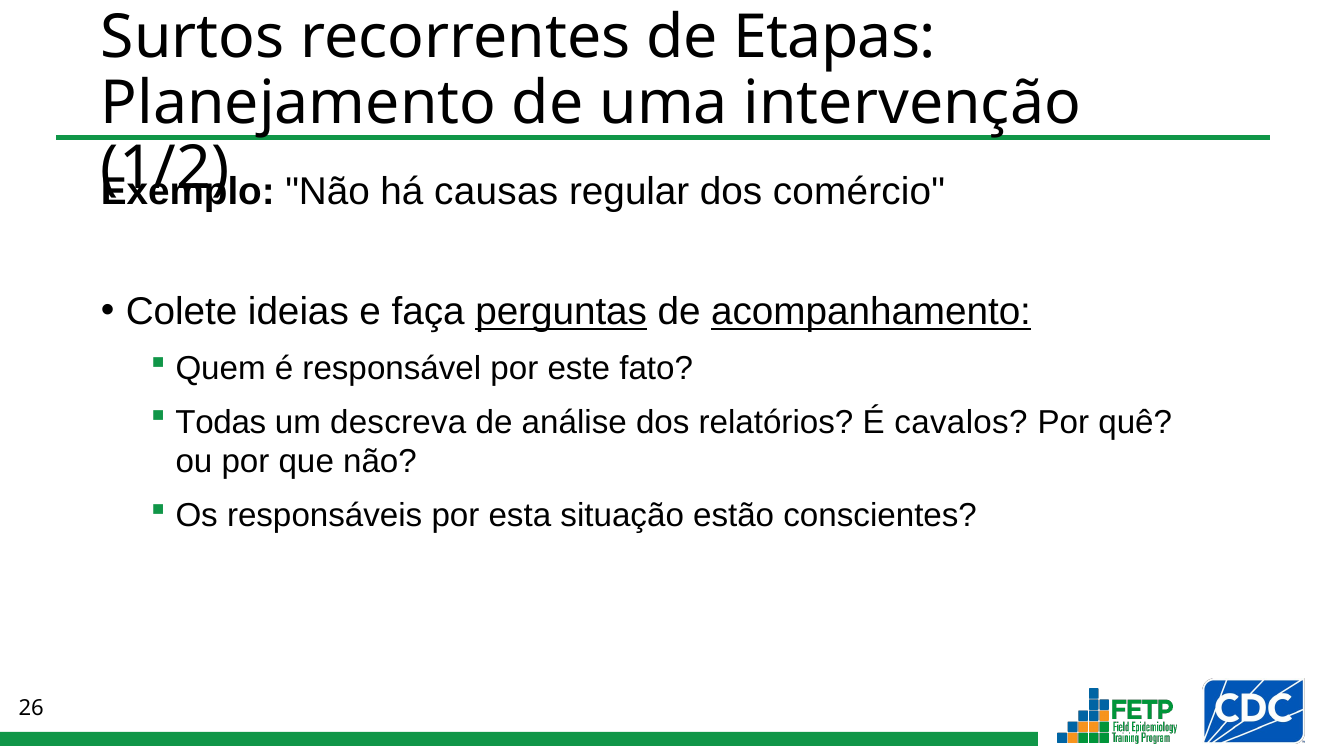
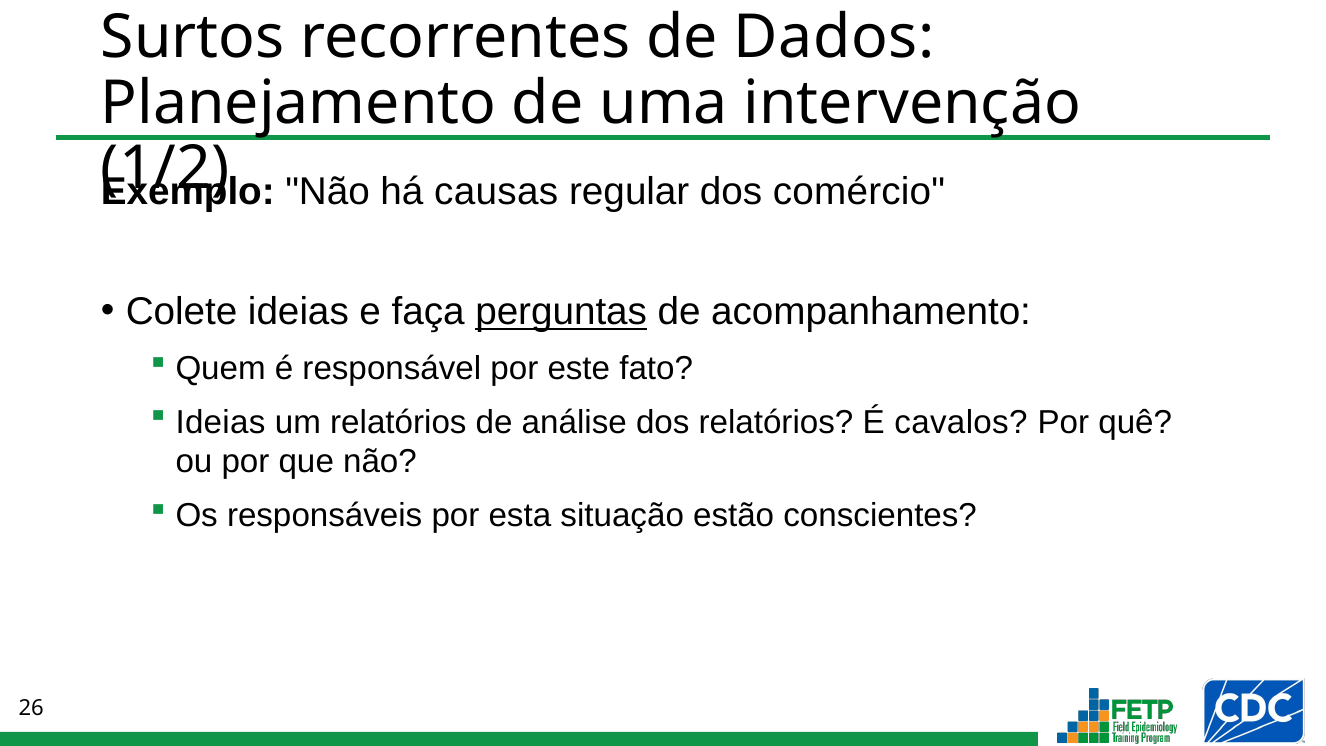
Etapas: Etapas -> Dados (834, 37)
acompanhamento underline: present -> none (871, 312)
Todas: Todas -> Ideias (220, 422)
um descreva: descreva -> relatórios (398, 422)
